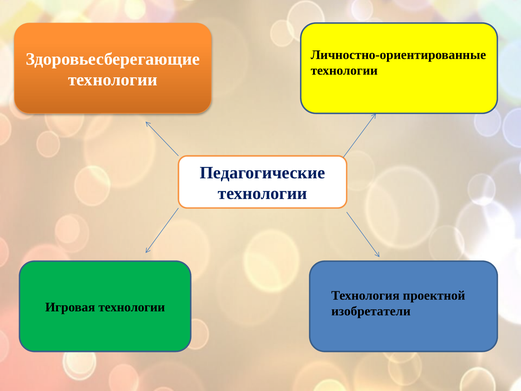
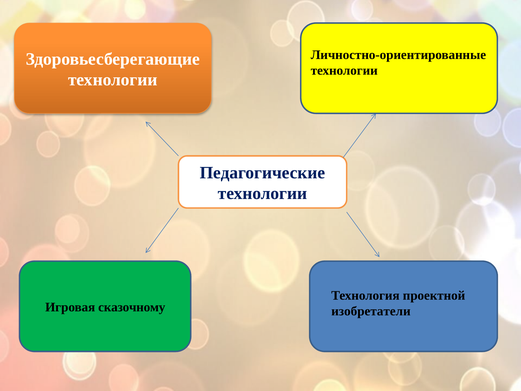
Игровая технологии: технологии -> сказочному (132, 307)
